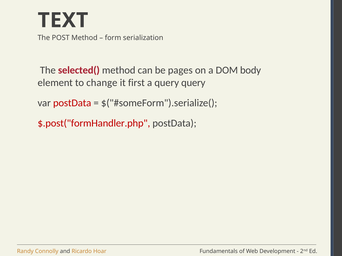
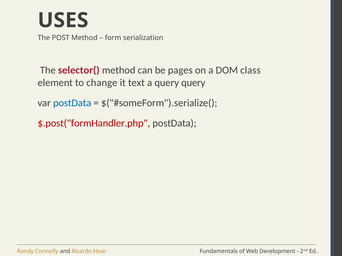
TEXT: TEXT -> USES (63, 20)
selected(: selected( -> selector( (79, 70)
body: body -> class (250, 70)
first: first -> text (136, 83)
postData colour: red -> blue (72, 103)
